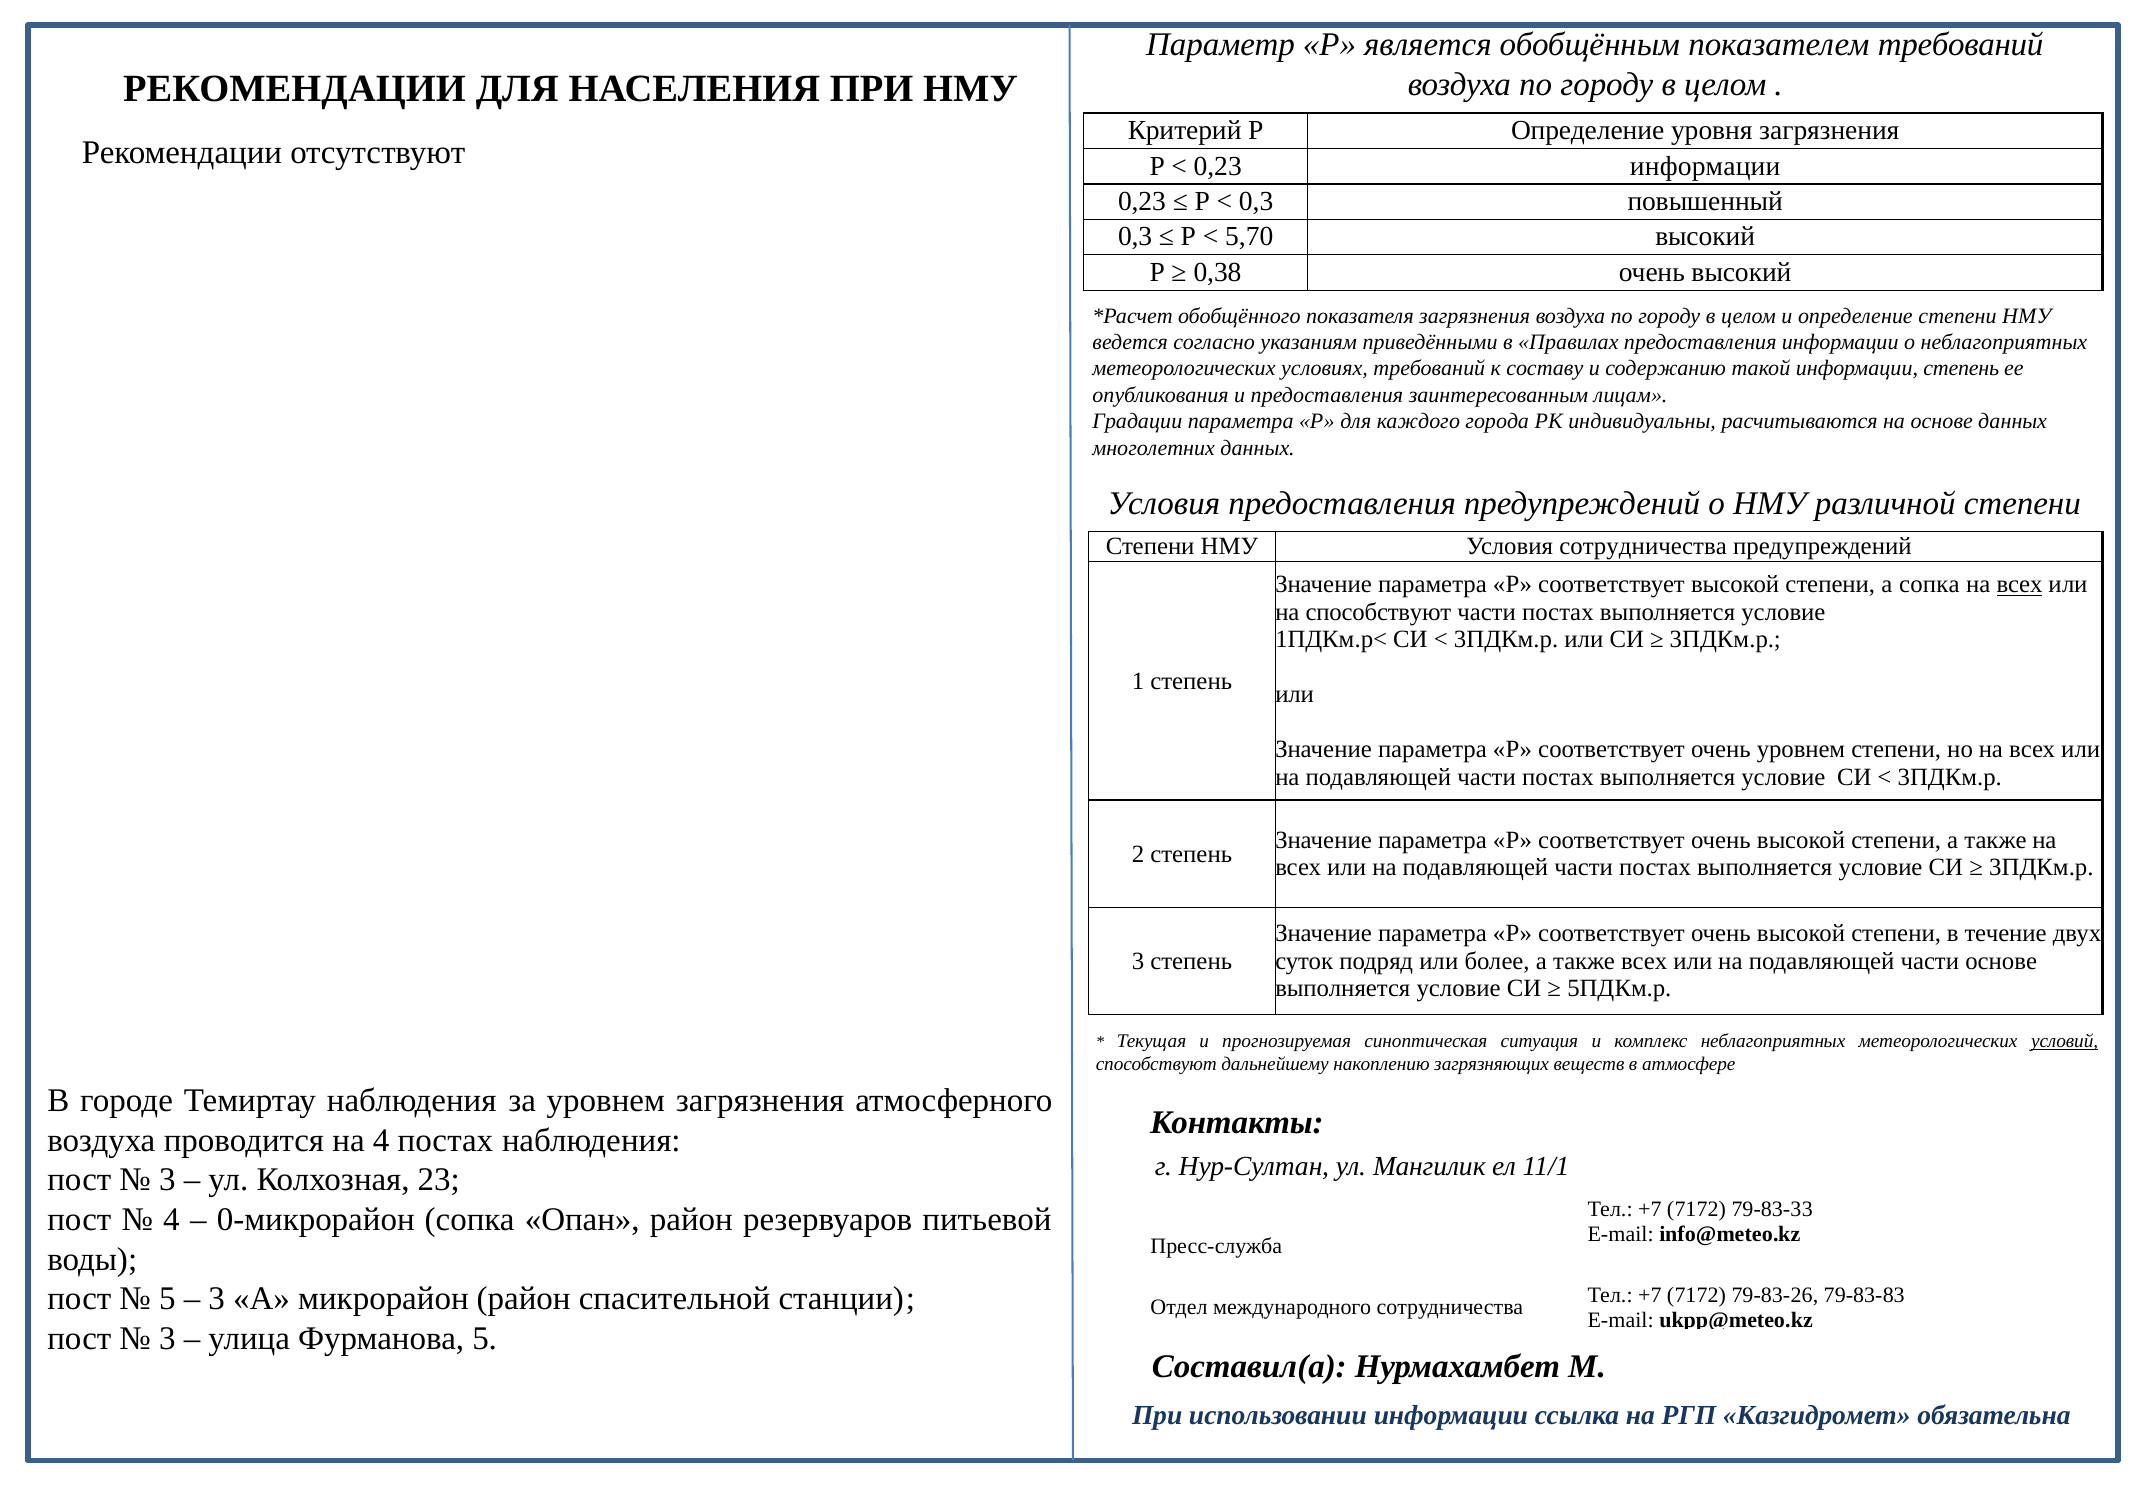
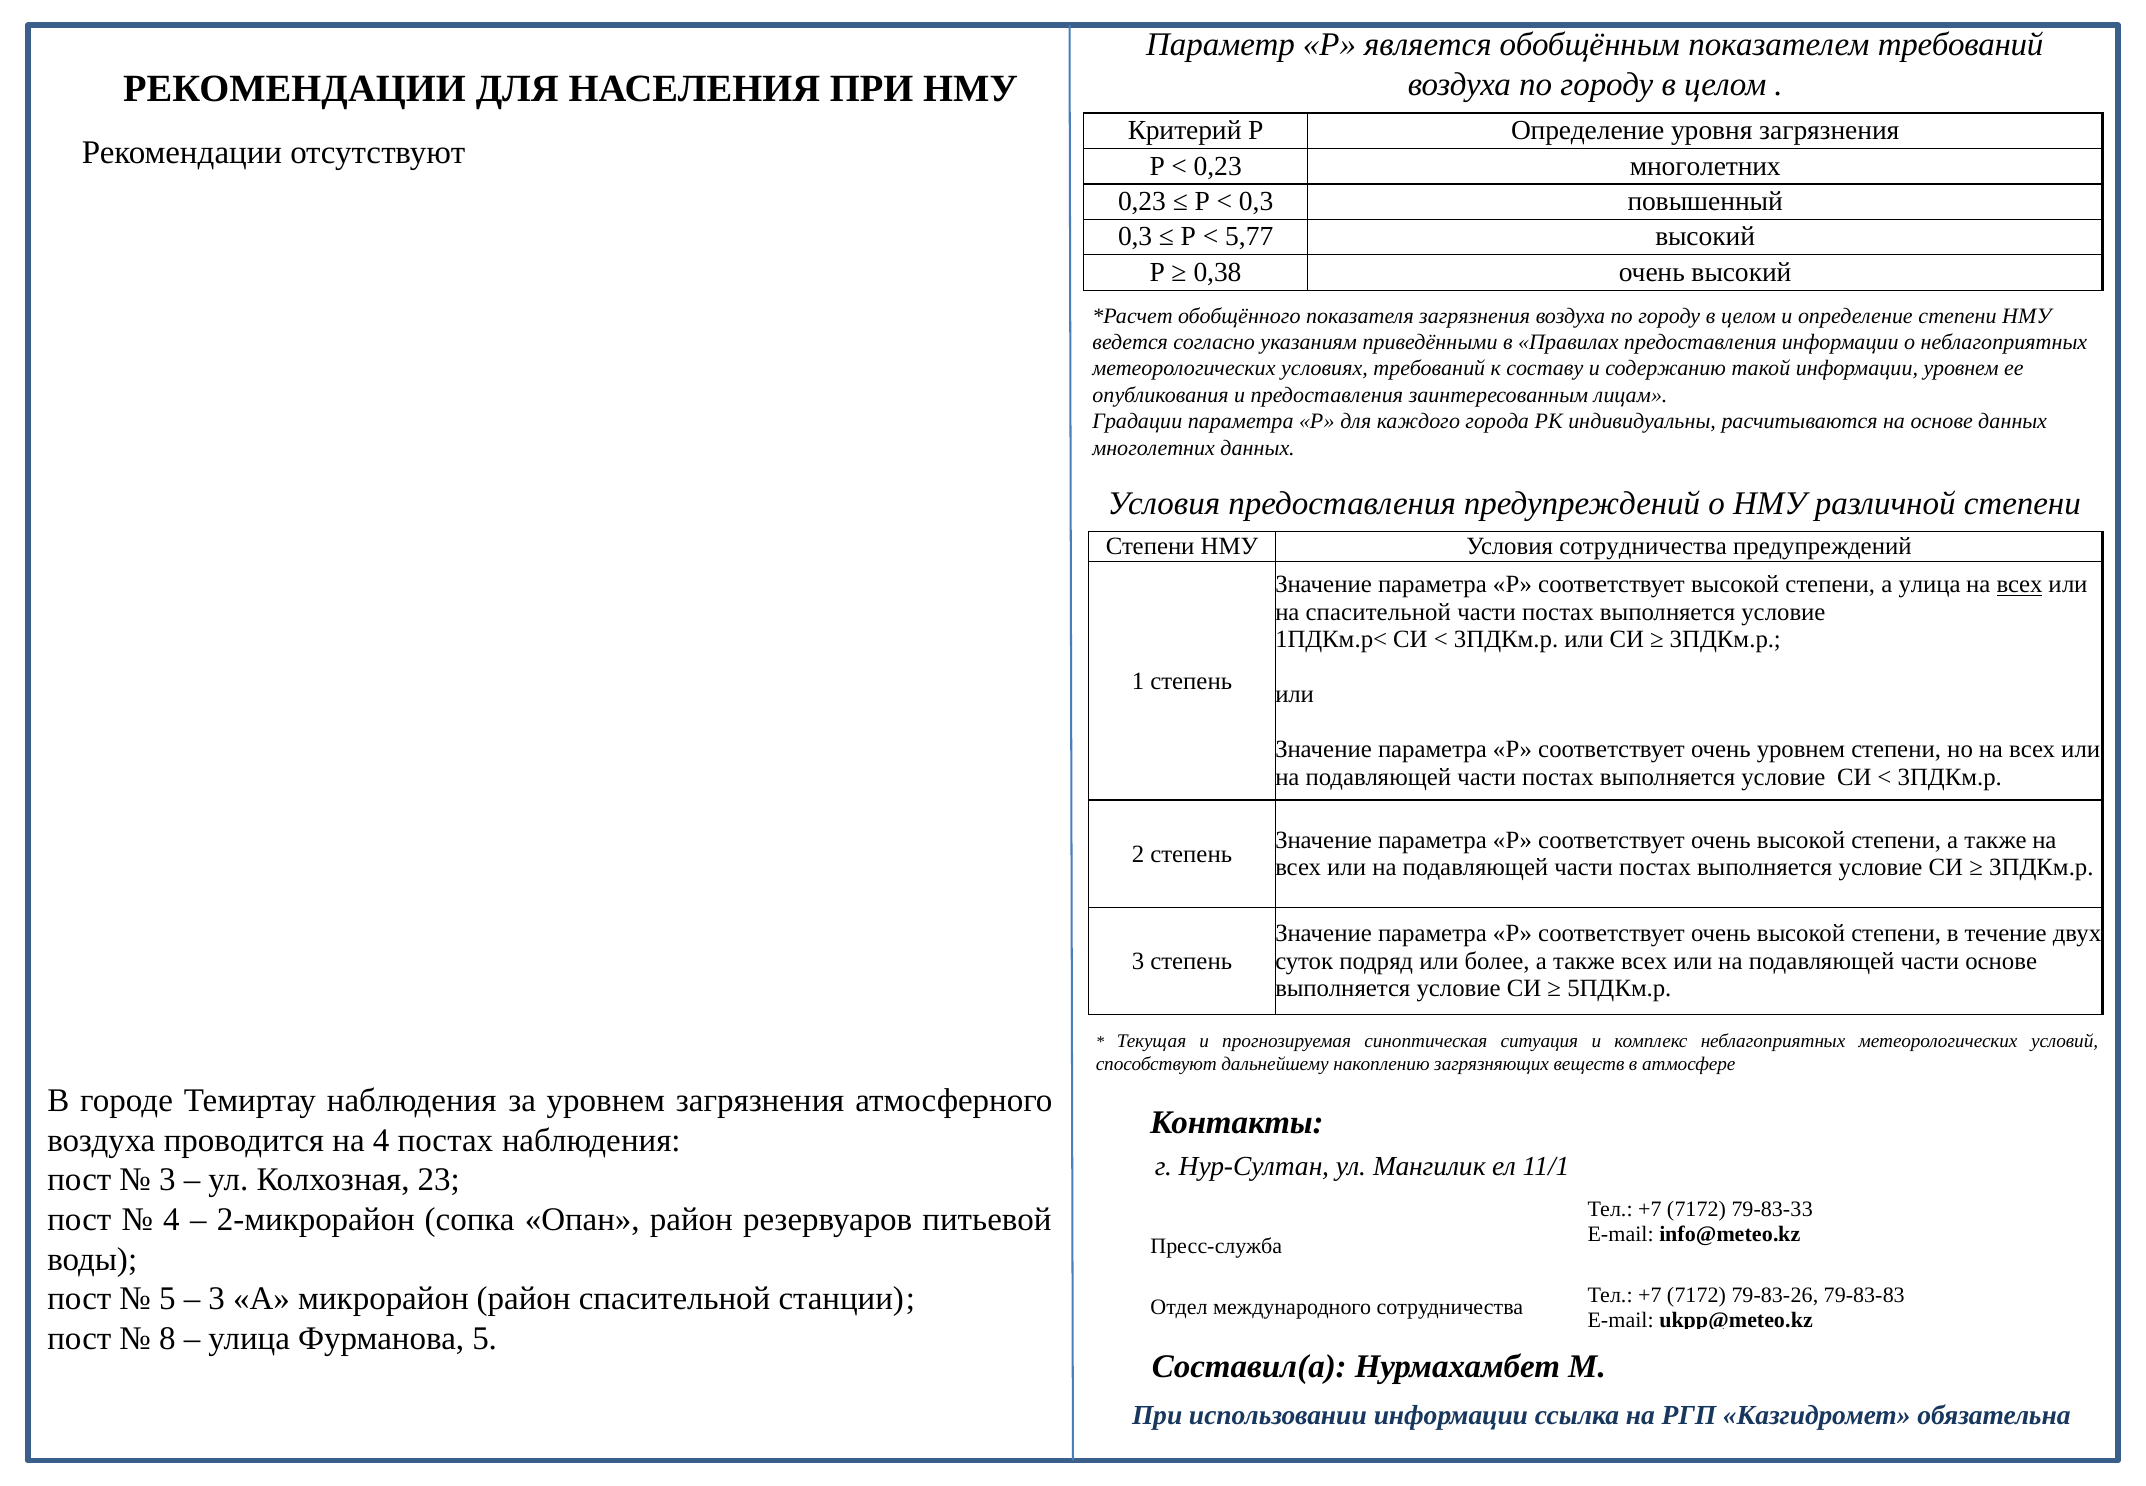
0,23 информации: информации -> многолетних (1705, 166)
5,70: 5,70 -> 5,77 (1249, 237)
информации степень: степень -> уровнем (1961, 369)
а сопка: сопка -> улица (1930, 585)
на способствуют: способствуют -> спасительной (1378, 612)
условий underline: present -> none (2065, 1041)
0-микрорайон: 0-микрорайон -> 2-микрорайон (316, 1219)
3: 3 -> 8 (167, 1338)
